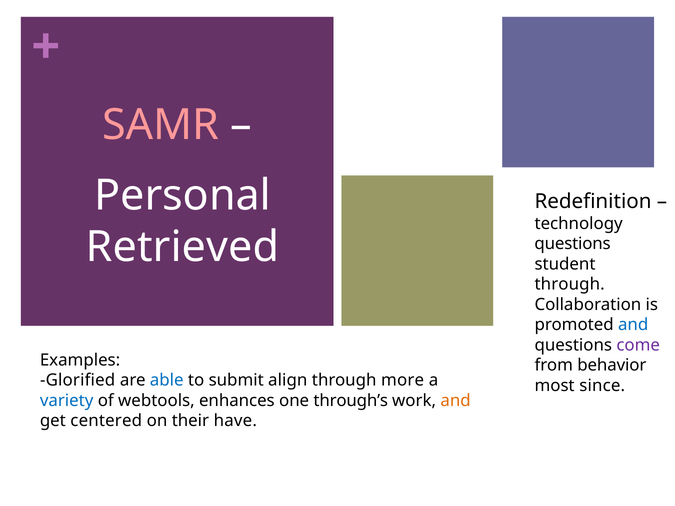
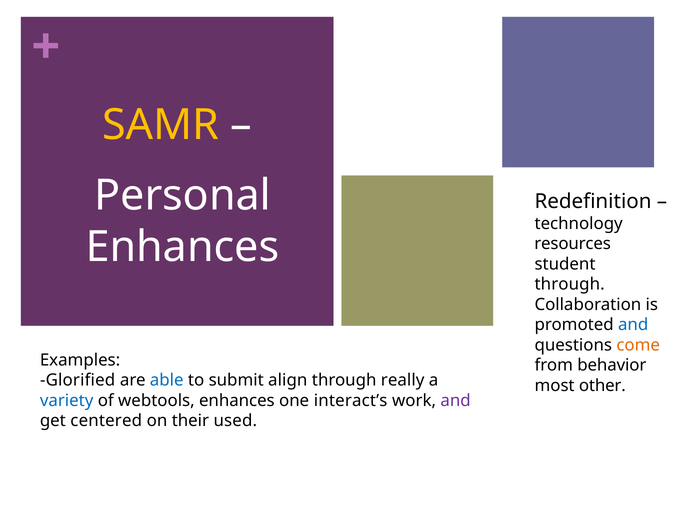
SAMR colour: pink -> yellow (161, 125)
Retrieved: Retrieved -> Enhances (183, 247)
questions: questions -> resources (573, 244)
come colour: purple -> orange (638, 345)
more: more -> really (403, 381)
since: since -> other (602, 386)
through’s: through’s -> interact’s (351, 401)
and colour: orange -> purple (456, 401)
have: have -> used (235, 421)
